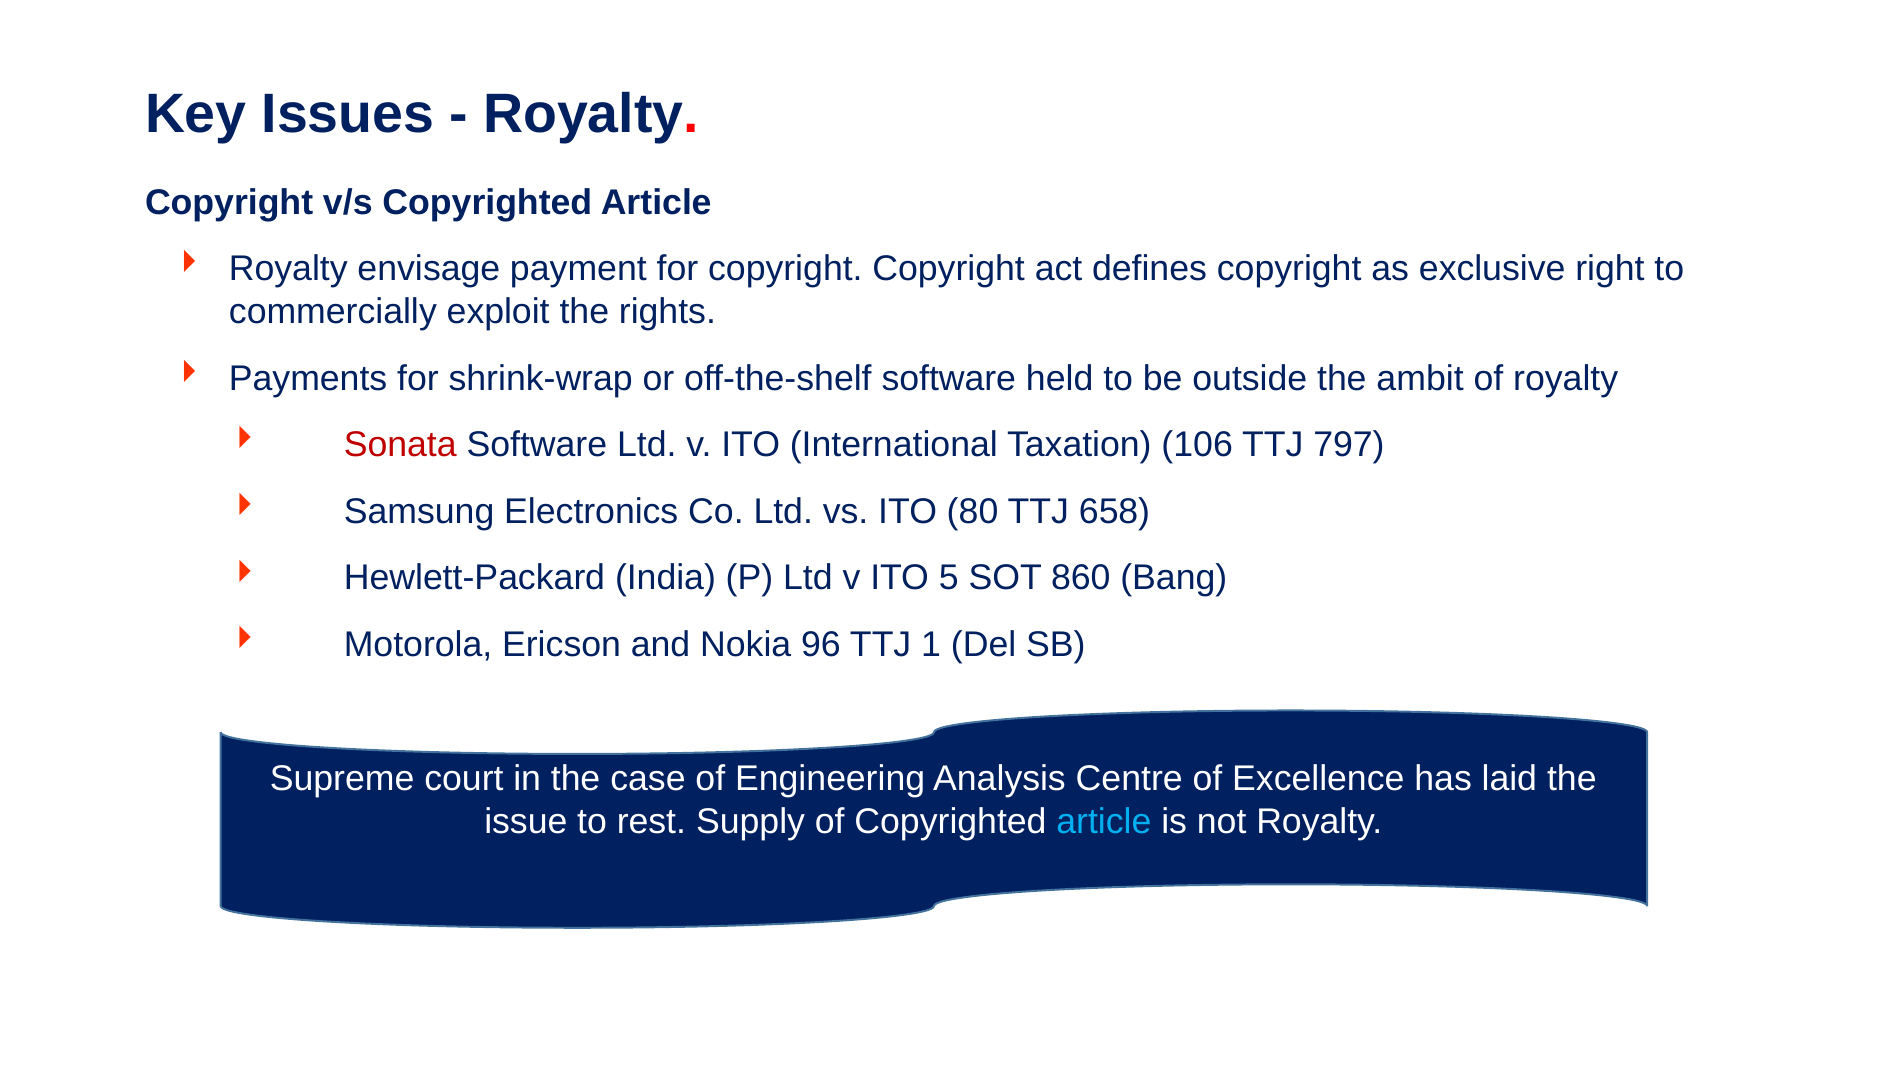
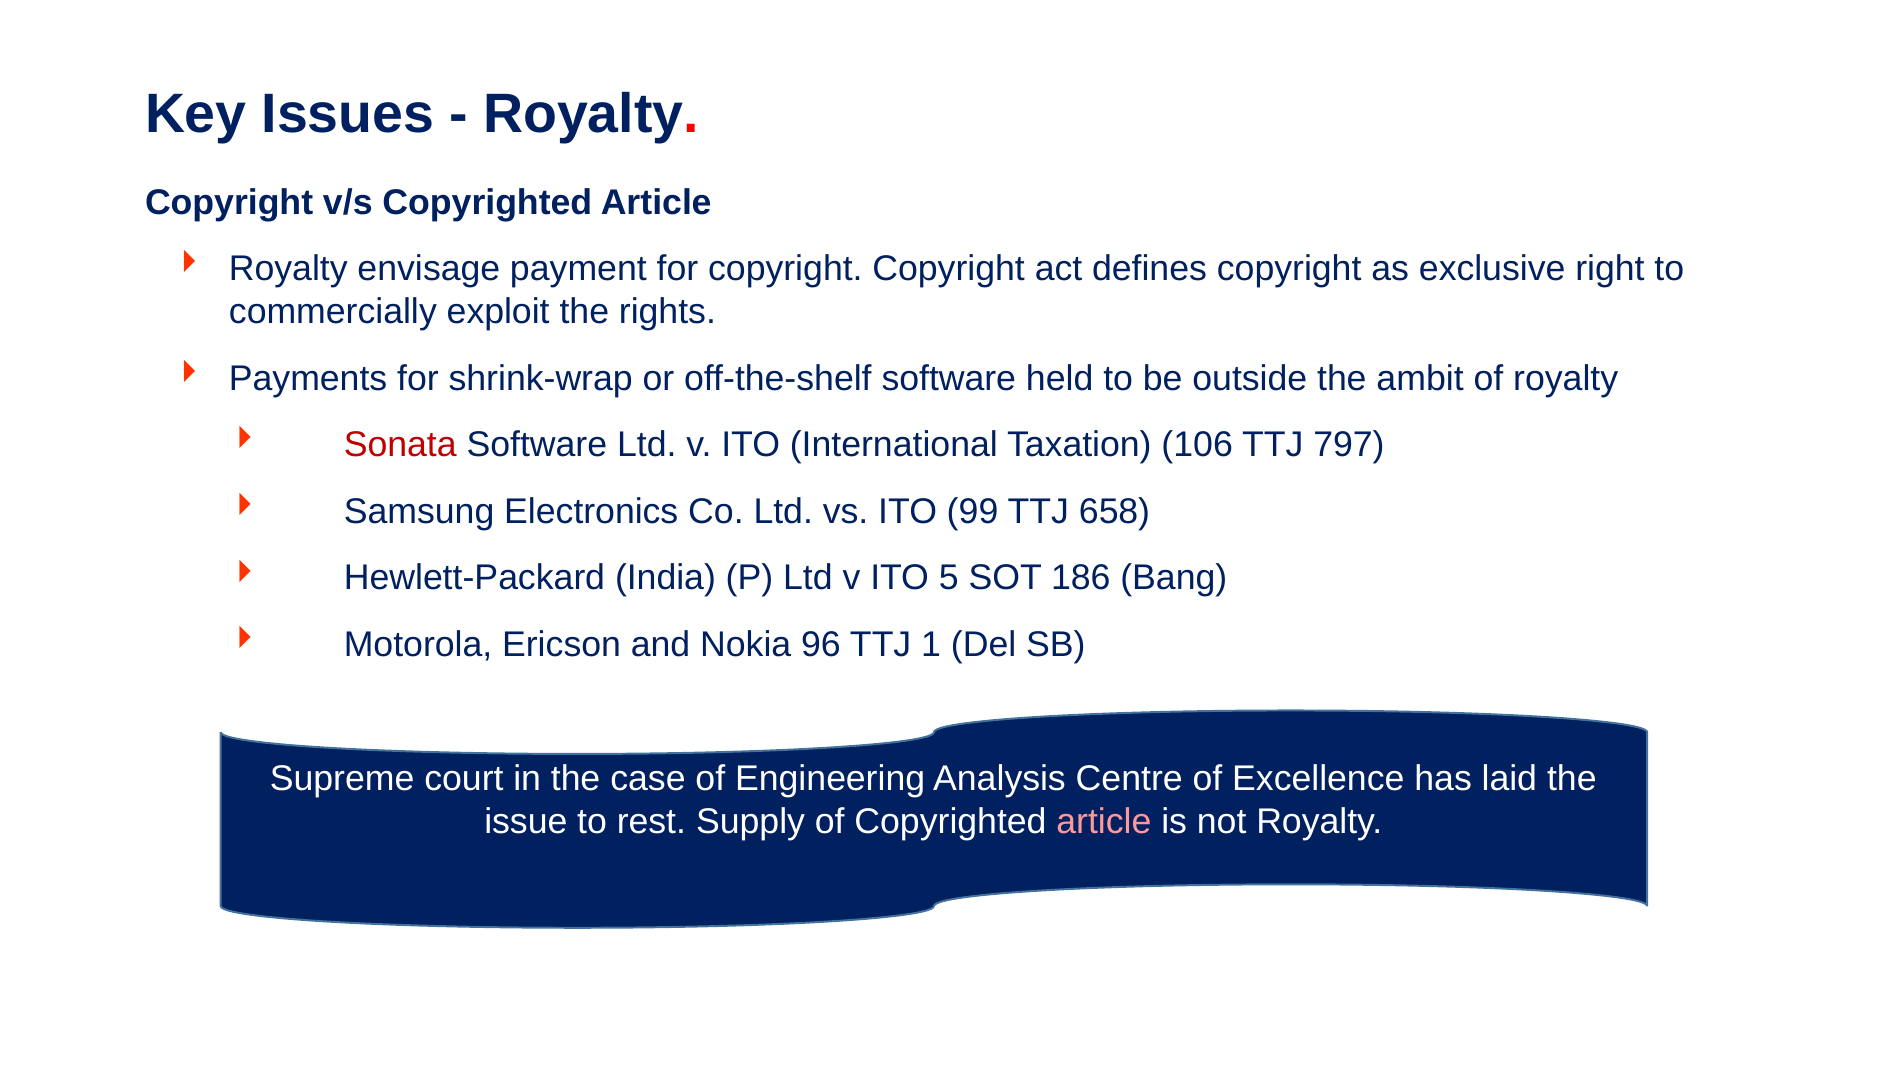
80: 80 -> 99 (973, 511)
860: 860 -> 186 (1081, 578)
article colour: light blue -> pink (1104, 821)
